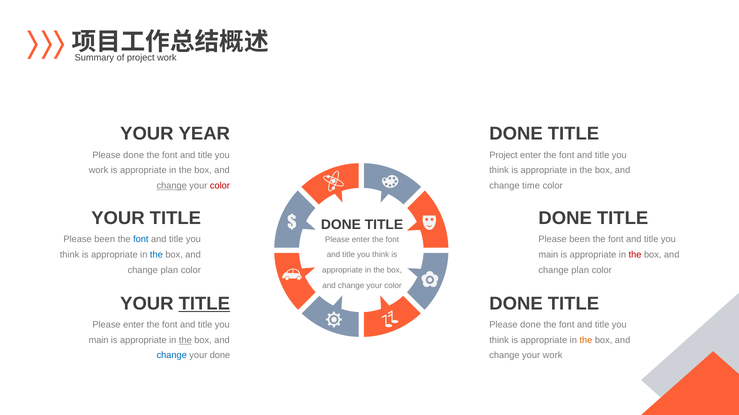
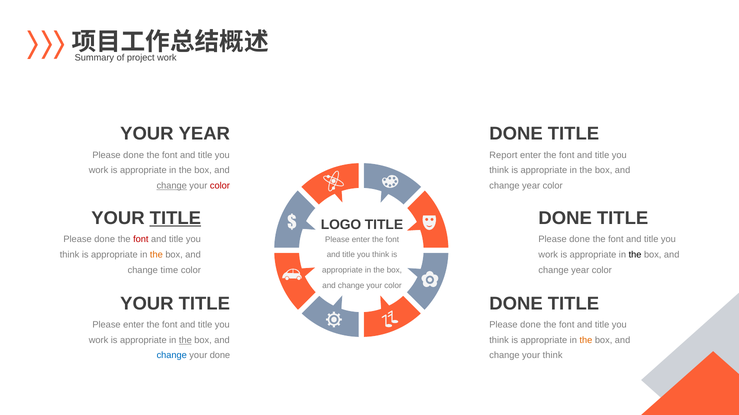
Project: Project -> Report (503, 155)
time: time -> year (531, 186)
TITLE underline: none -> present (175, 219)
DONE: DONE -> LOGO (341, 225)
been: been -> done (105, 240)
font colour: blue -> red (141, 240)
been: been -> done (580, 240)
the colour: blue -> orange (156, 255)
main: main -> work (548, 255)
the colour: red -> black (635, 255)
plan: plan -> time (169, 271)
plan: plan -> year (580, 271)
TITLE underline: present -> none (204, 304)
main: main -> work (99, 341)
your work: work -> think (553, 356)
